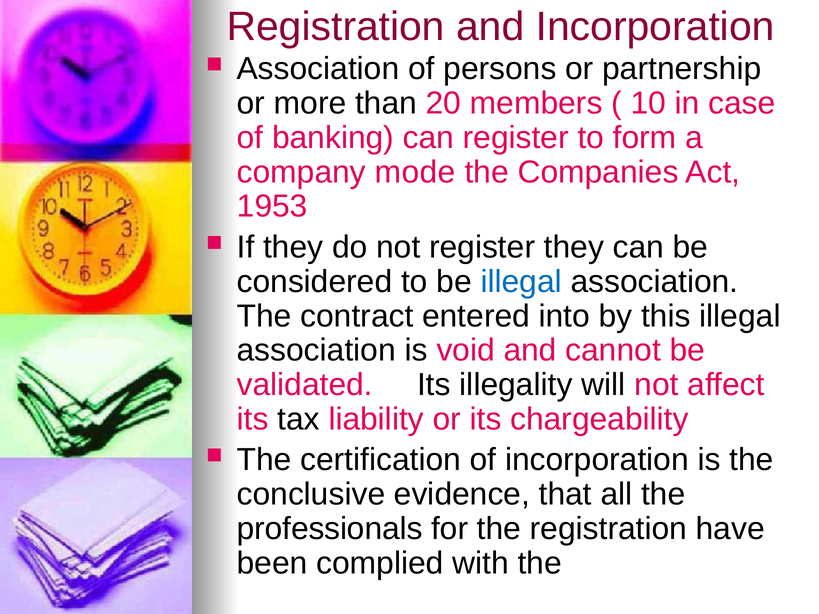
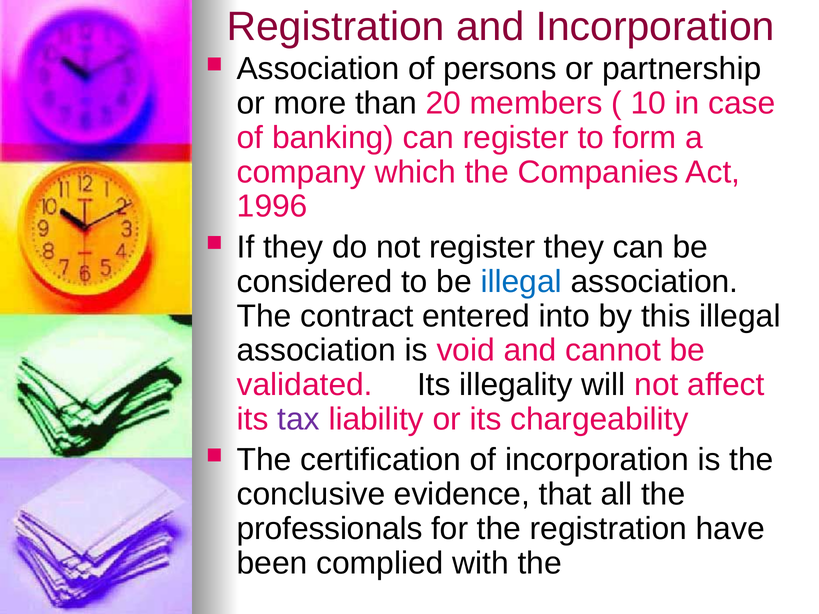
mode: mode -> which (415, 172)
1953: 1953 -> 1996 (272, 207)
tax colour: black -> purple (299, 419)
